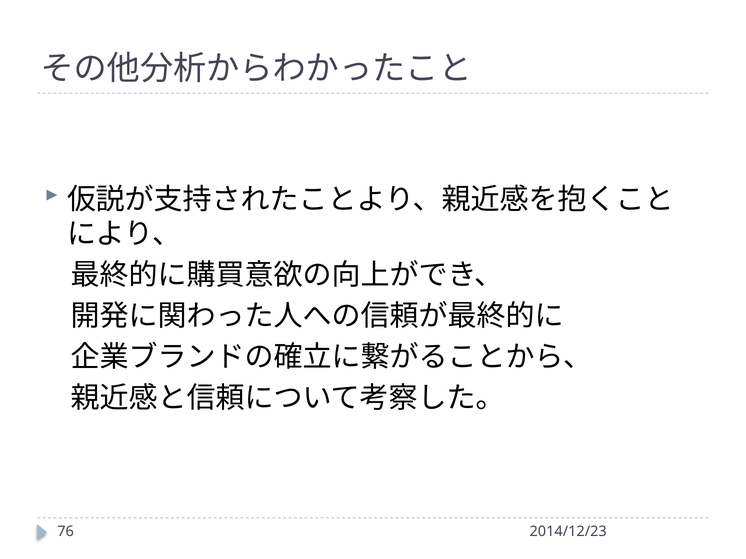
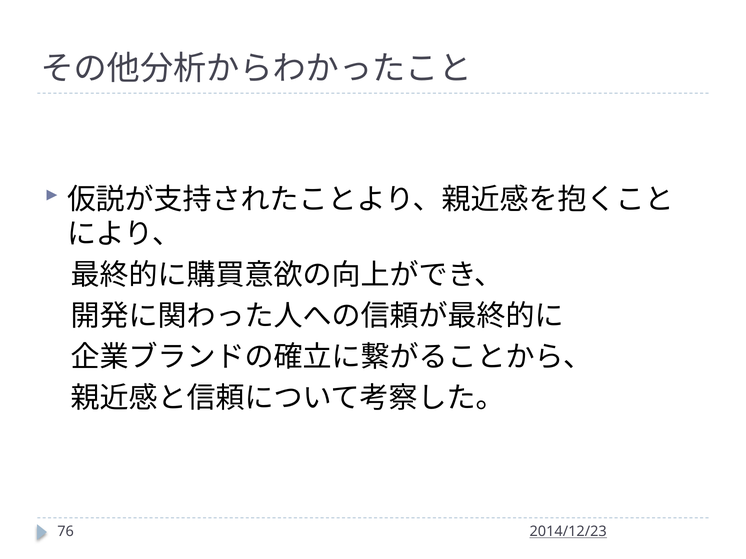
2014/12/23 underline: none -> present (568, 532)
